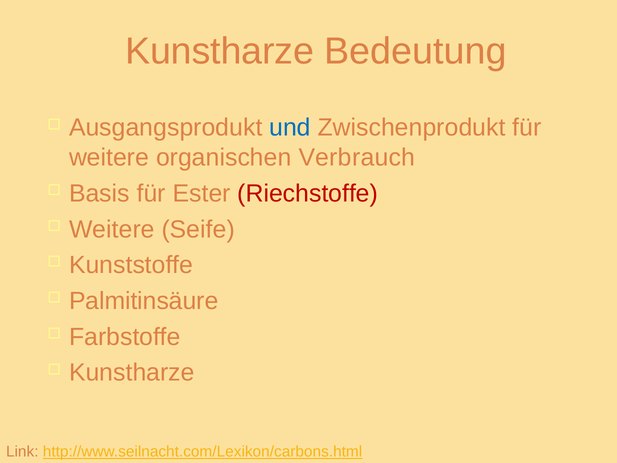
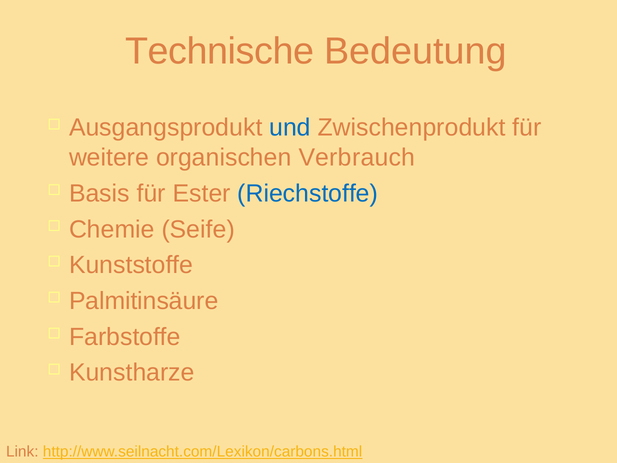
Kunstharze: Kunstharze -> Technische (220, 51)
Riechstoffe colour: red -> blue (308, 193)
Weitere: Weitere -> Chemie (112, 229)
